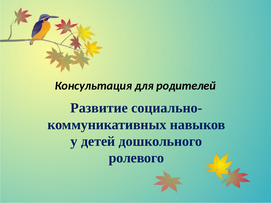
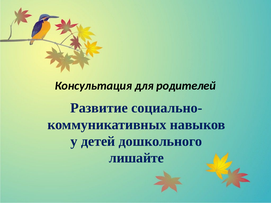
ролевого: ролевого -> лишайте (136, 158)
